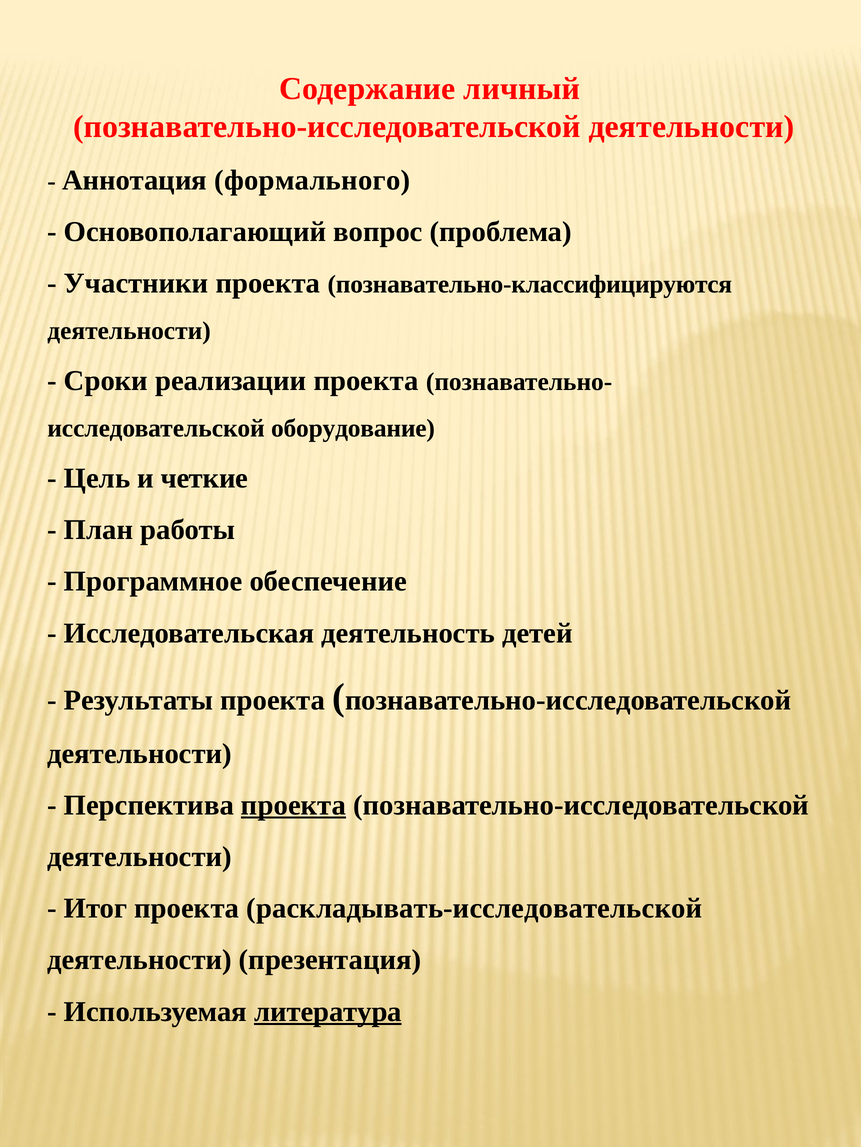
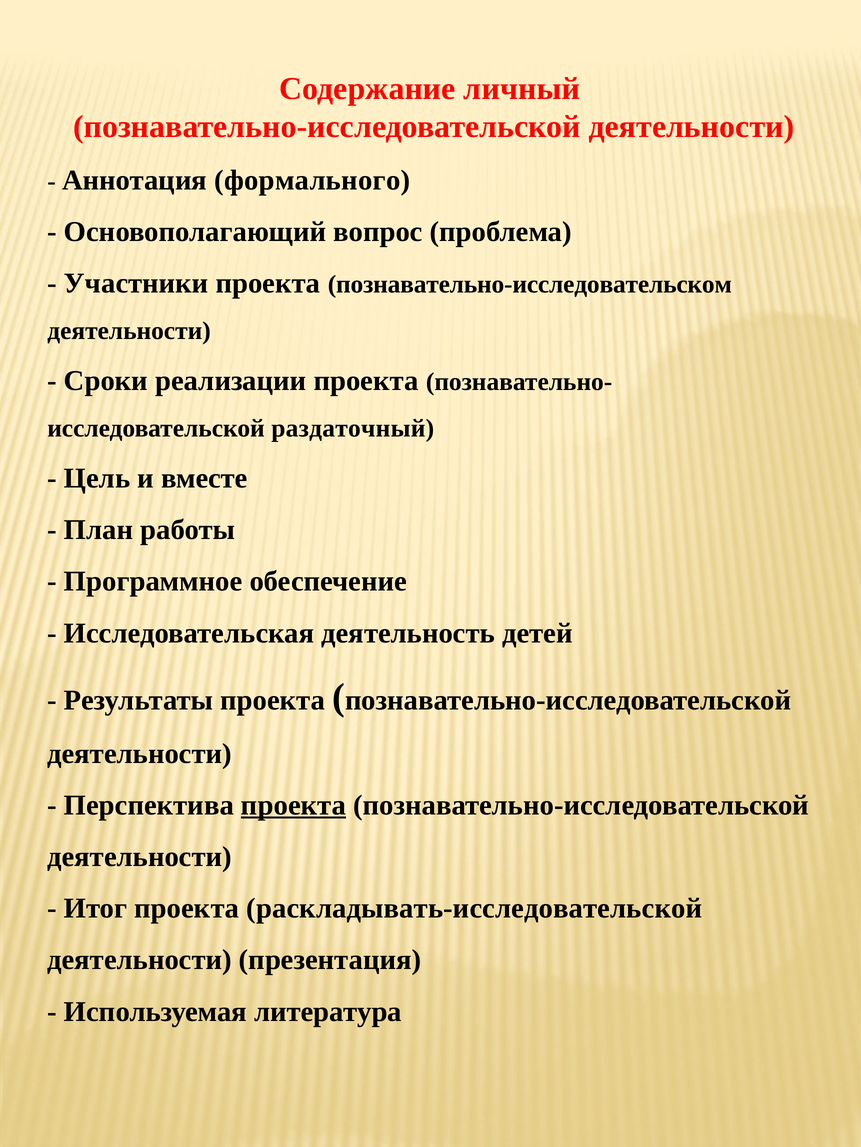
познавательно-классифицируются: познавательно-классифицируются -> познавательно-исследовательском (530, 285)
оборудование: оборудование -> раздаточный (353, 429)
четкие: четкие -> вместе (204, 479)
литература underline: present -> none (328, 1013)
